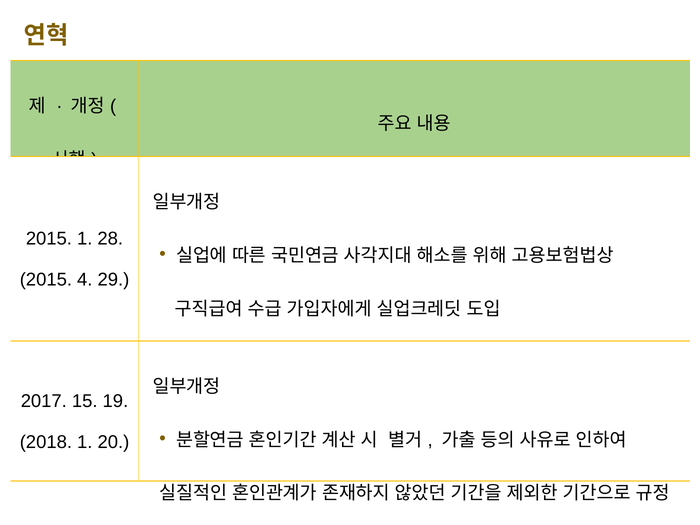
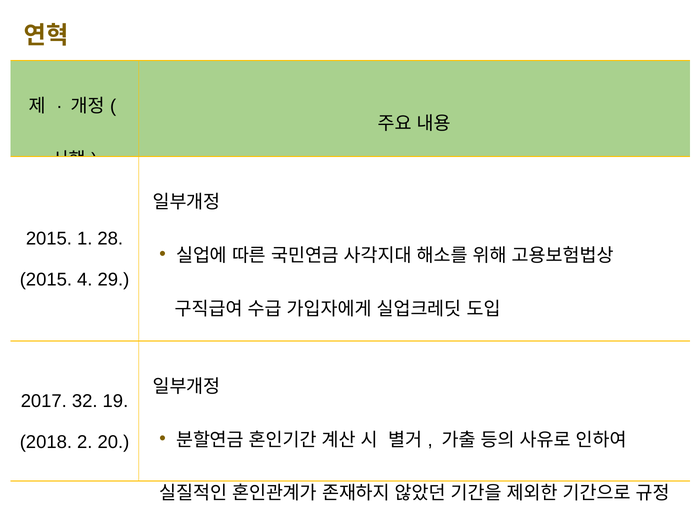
15: 15 -> 32 (85, 401)
2018 1: 1 -> 2 (85, 442)
